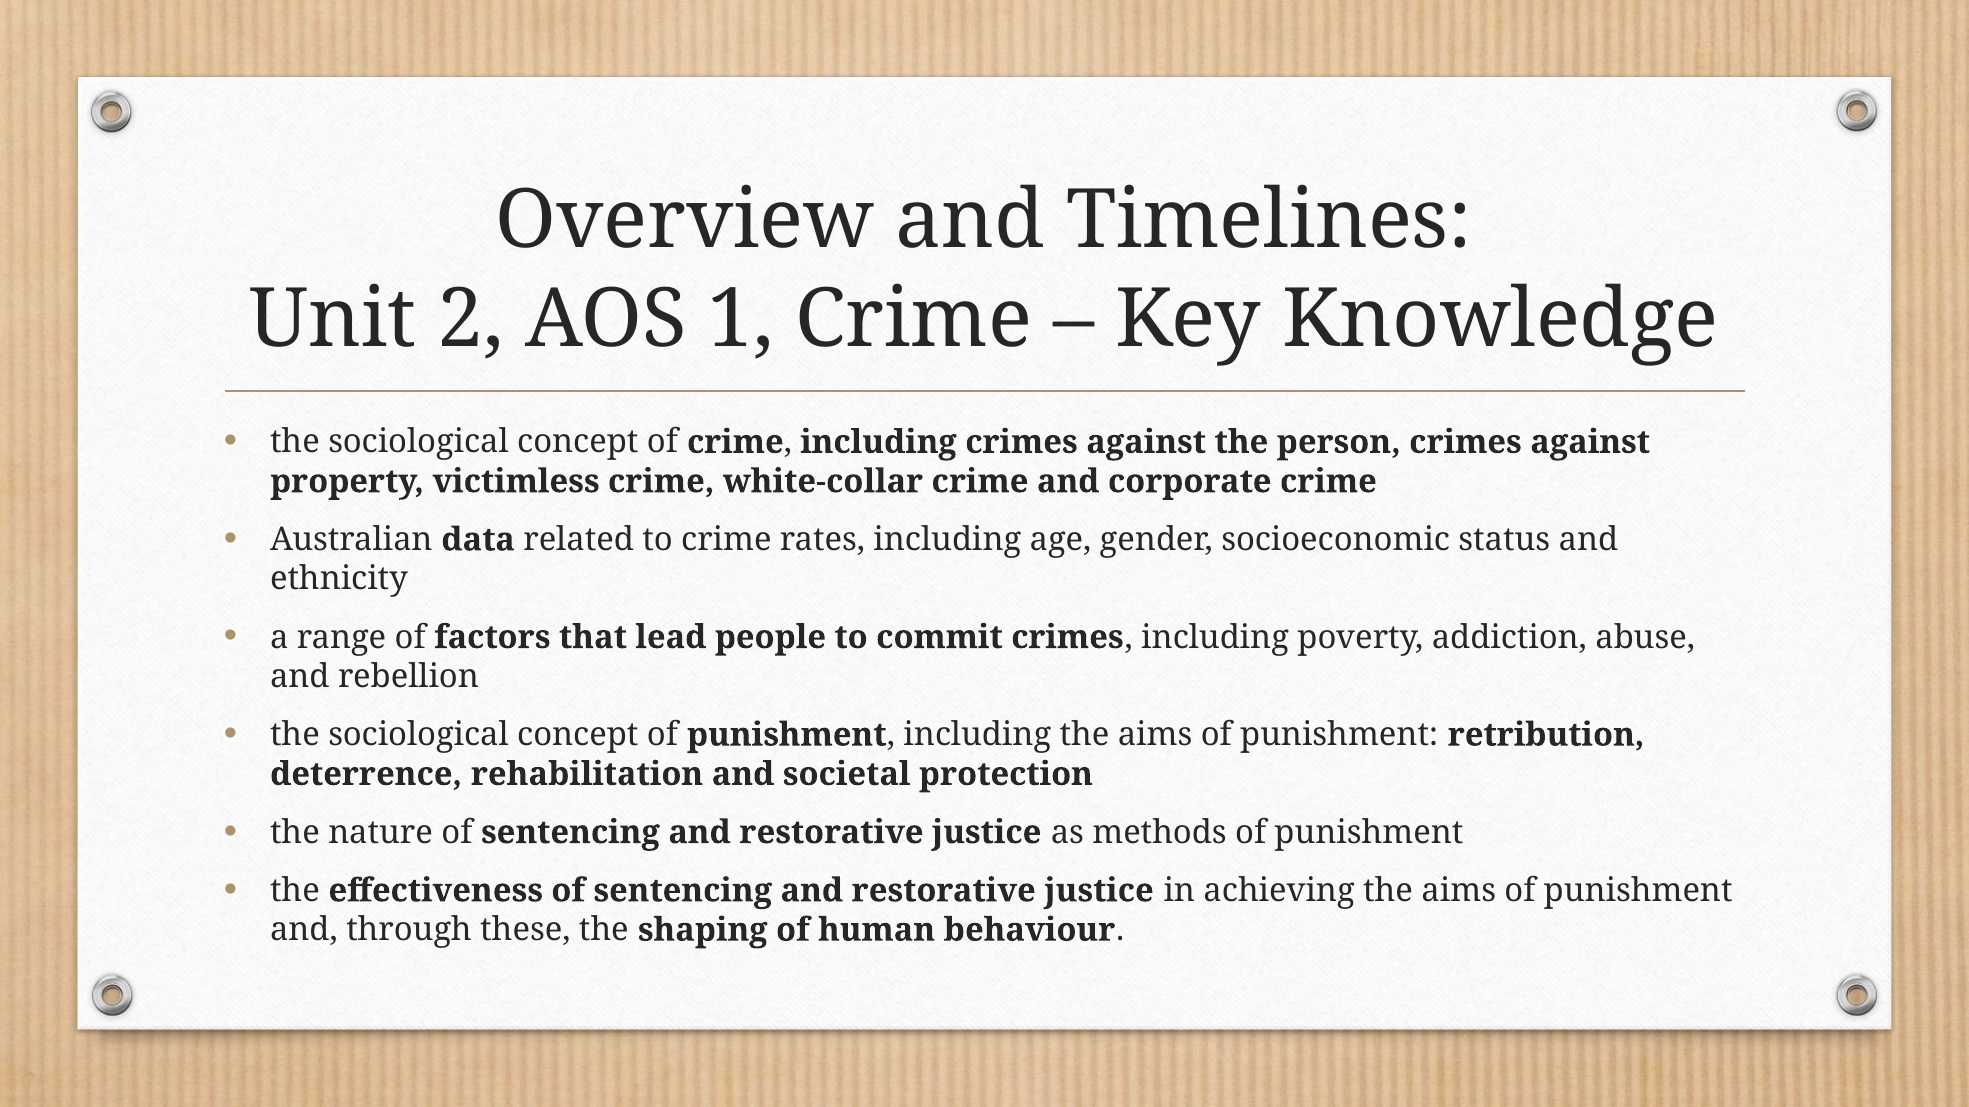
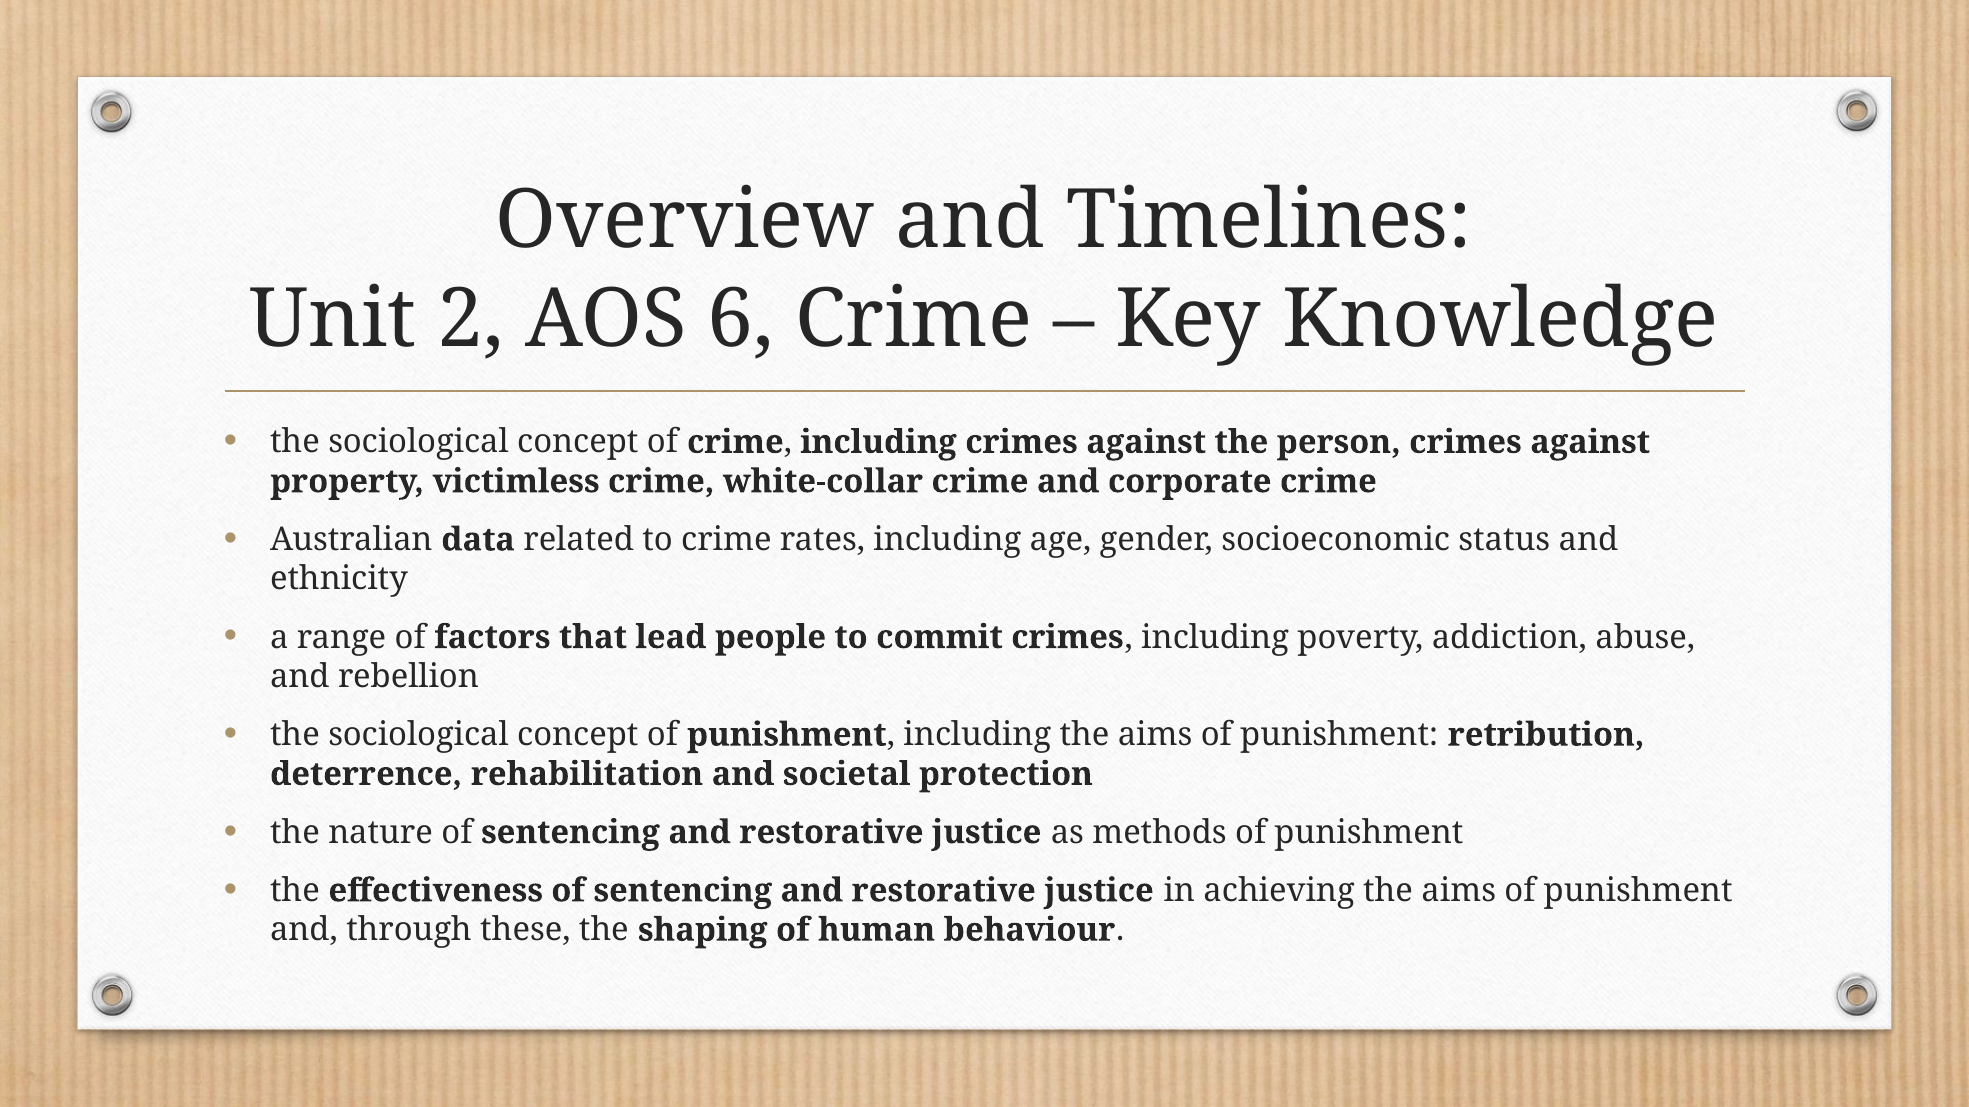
1: 1 -> 6 (741, 319)
